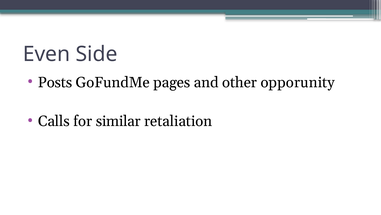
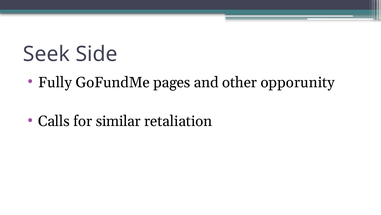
Even: Even -> Seek (46, 54)
Posts: Posts -> Fully (55, 82)
